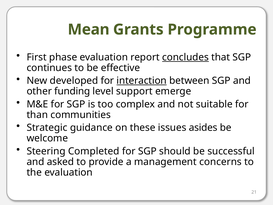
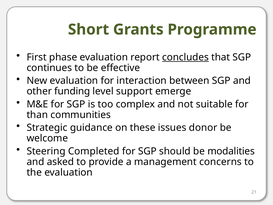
Mean: Mean -> Short (89, 29)
New developed: developed -> evaluation (74, 81)
interaction underline: present -> none (142, 81)
asides: asides -> donor (203, 128)
successful: successful -> modalities (231, 151)
